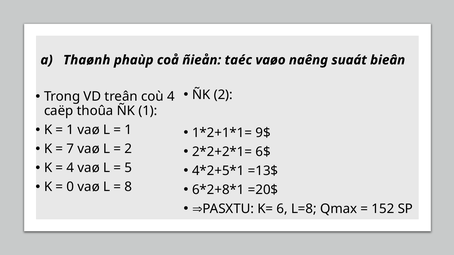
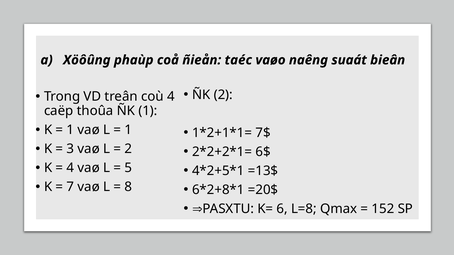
Thaønh: Thaønh -> Xöôûng (87, 60)
9$: 9$ -> 7$ (263, 133)
7: 7 -> 3 (70, 149)
0: 0 -> 7 (70, 187)
